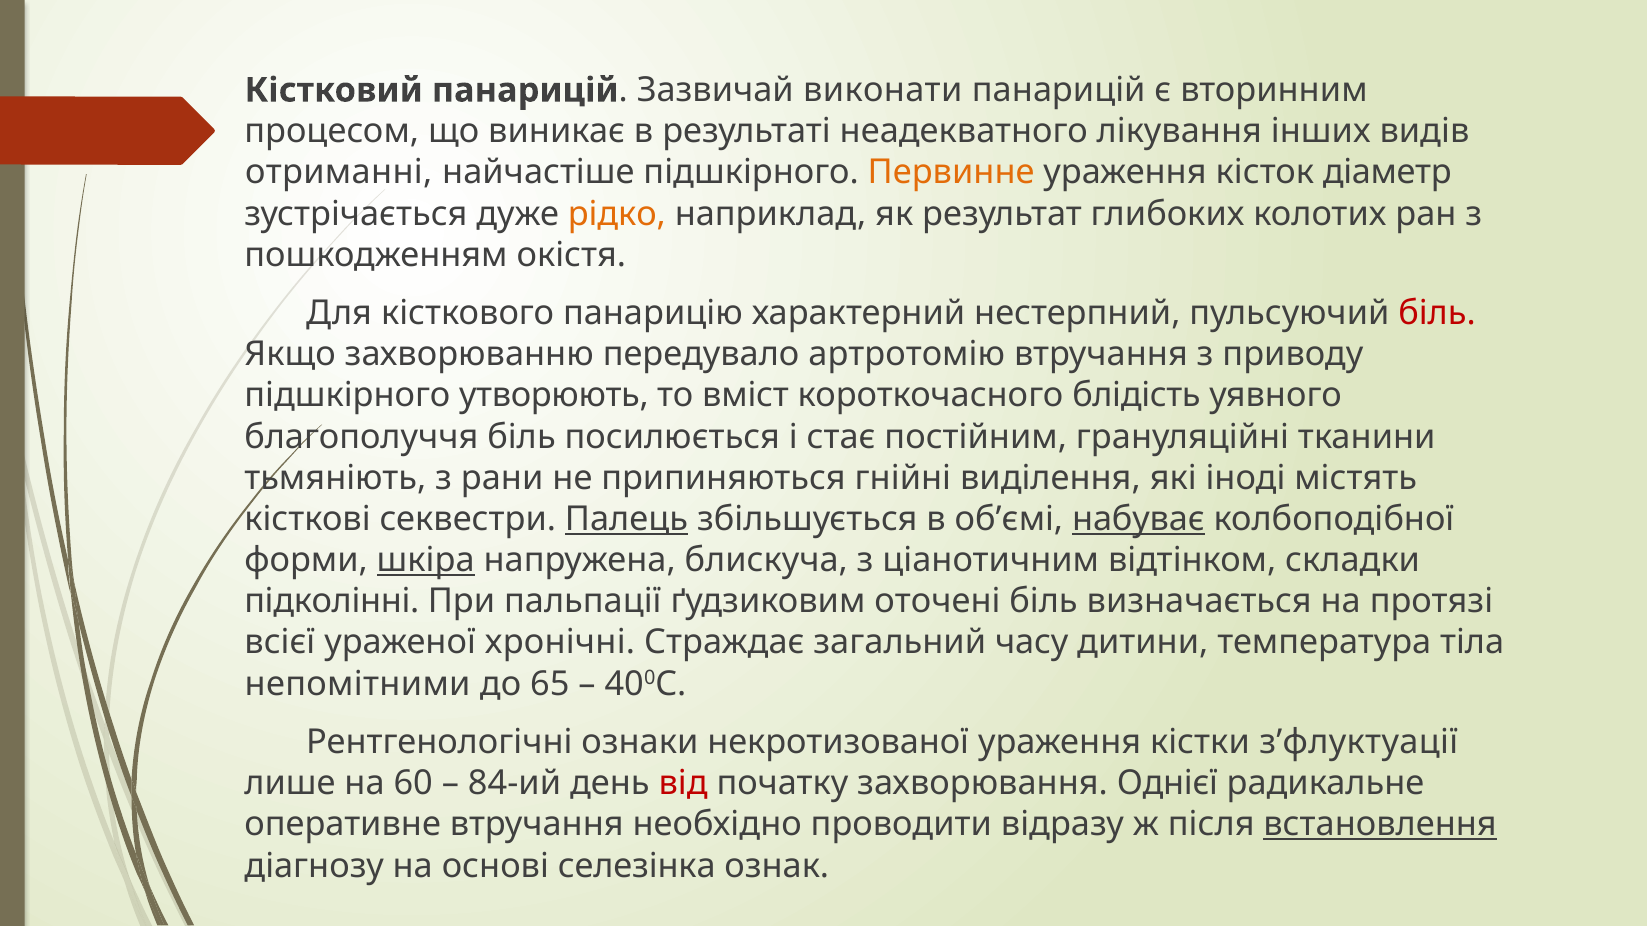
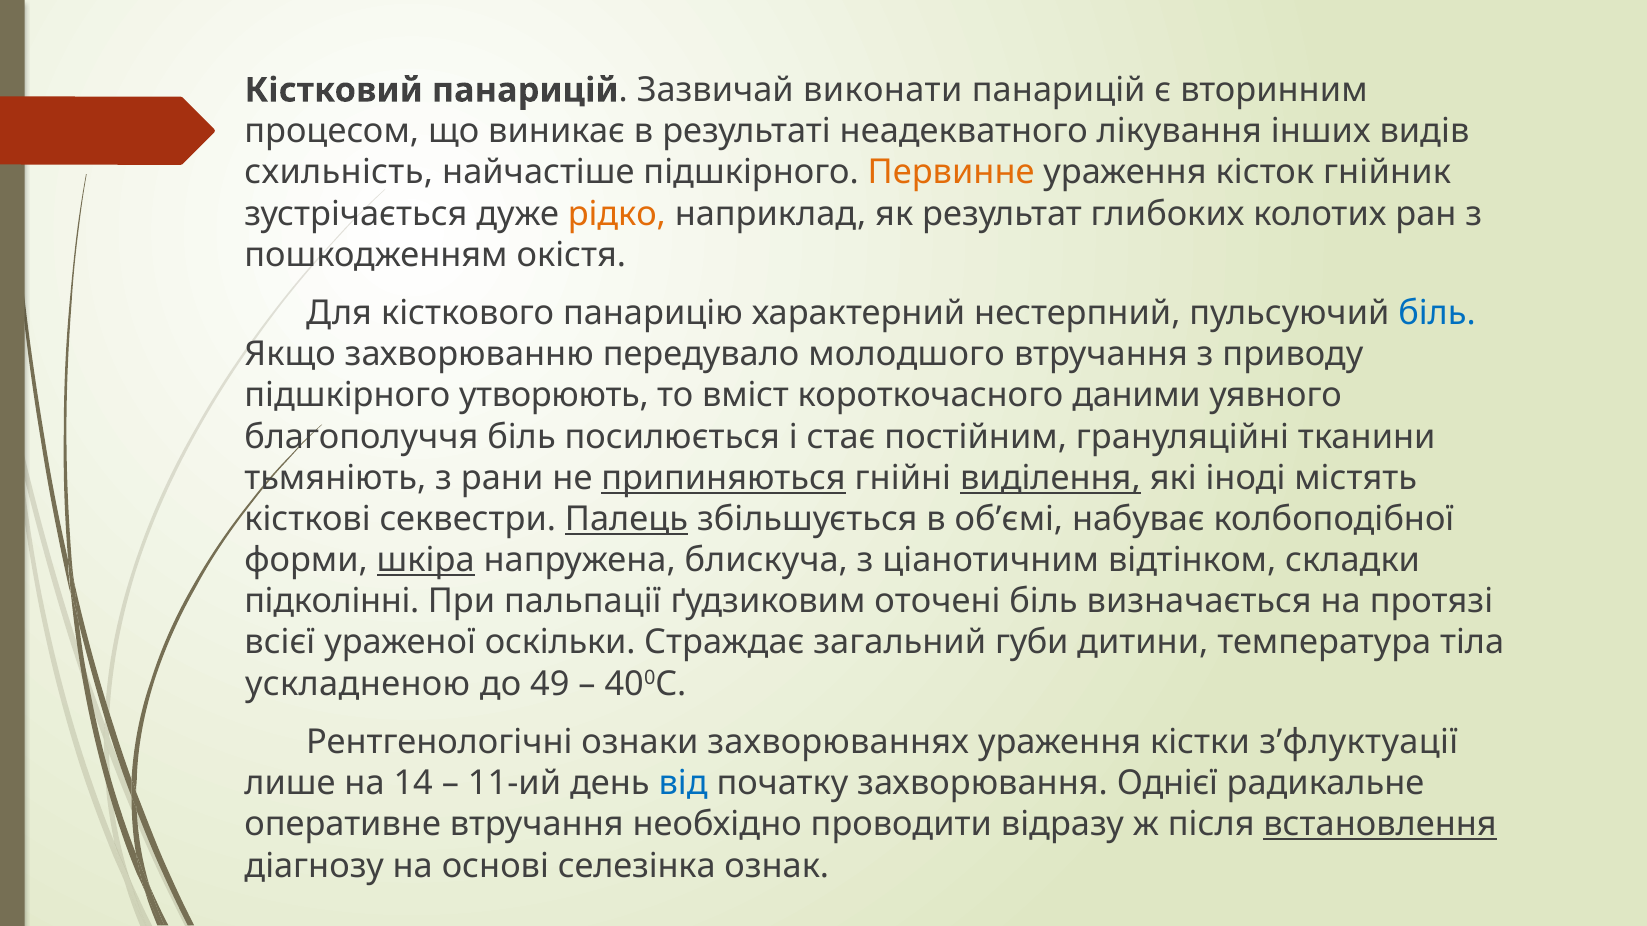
отриманні: отриманні -> схильність (339, 173)
діаметр: діаметр -> гнійник (1387, 173)
біль colour: red -> blue (1437, 313)
артротомію: артротомію -> молодшого (907, 355)
блідість: блідість -> даними (1136, 396)
припиняються underline: none -> present (724, 478)
виділення underline: none -> present (1050, 478)
набуває underline: present -> none (1138, 519)
хронічні: хронічні -> оскільки (560, 643)
часу: часу -> губи (1032, 643)
непомітними: непомітними -> ускладненою (358, 684)
65: 65 -> 49 (550, 684)
некротизованої: некротизованої -> захворюваннях (838, 743)
60: 60 -> 14 (413, 784)
84-ий: 84-ий -> 11-ий (515, 784)
від colour: red -> blue (683, 784)
